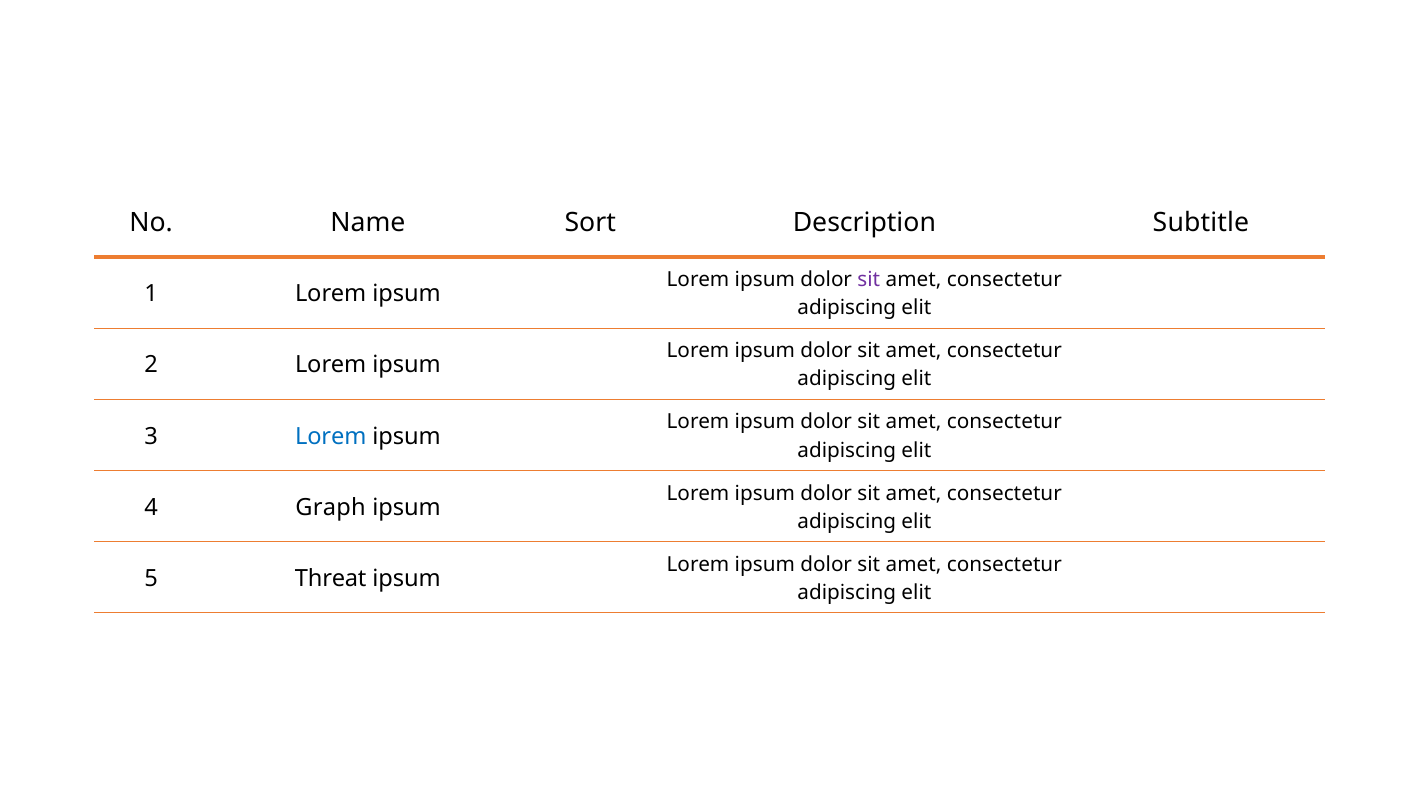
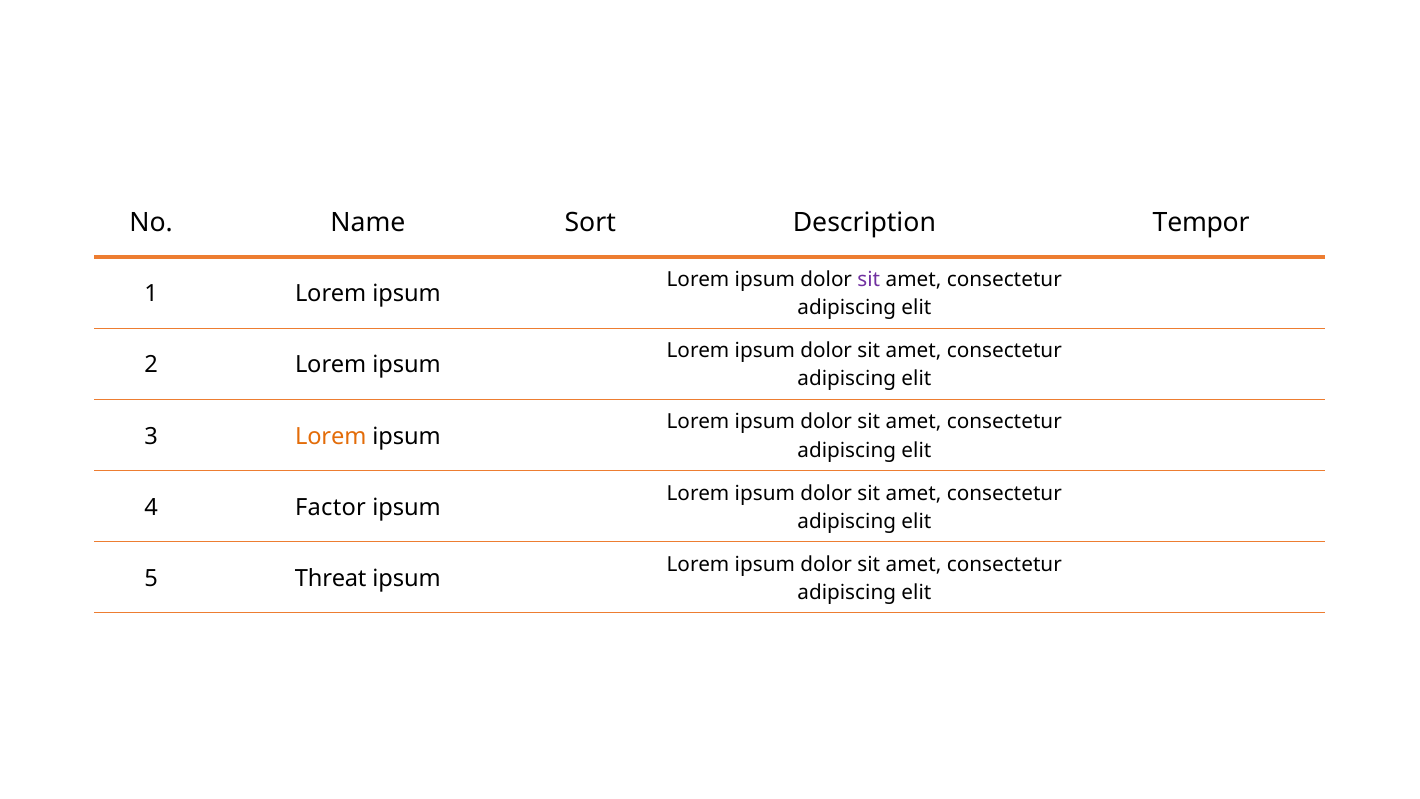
Subtitle: Subtitle -> Tempor (1201, 223)
Lorem colour: blue -> orange (331, 436)
Graph: Graph -> Factor (331, 507)
